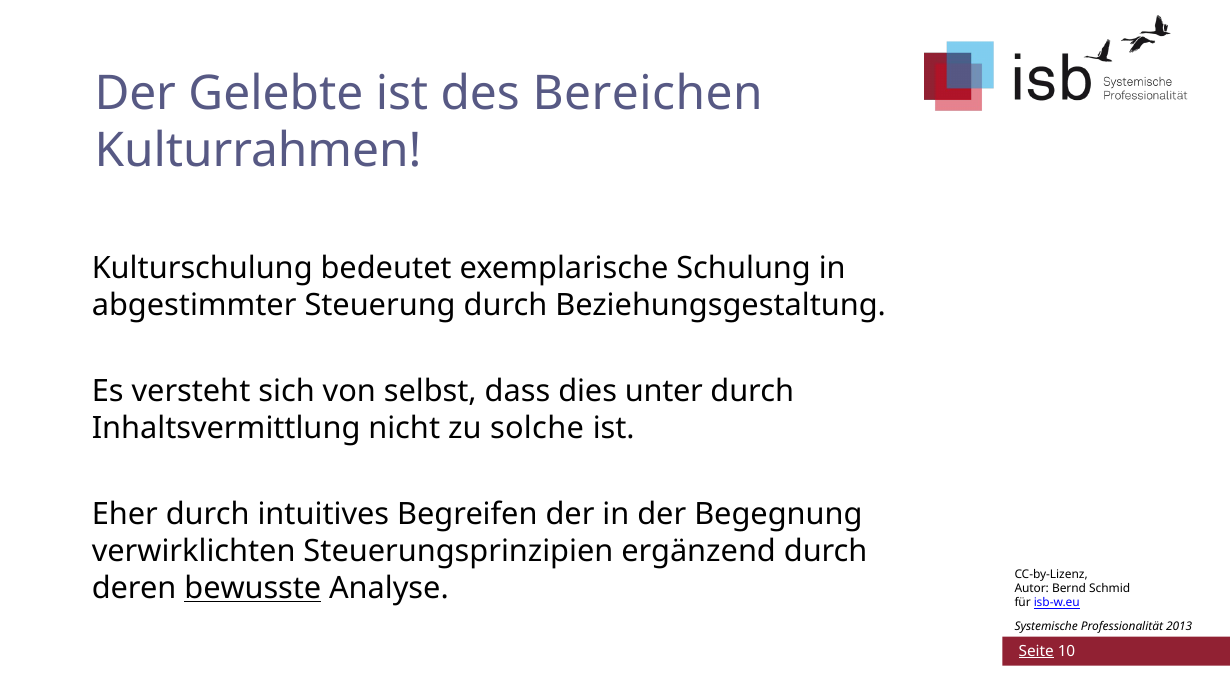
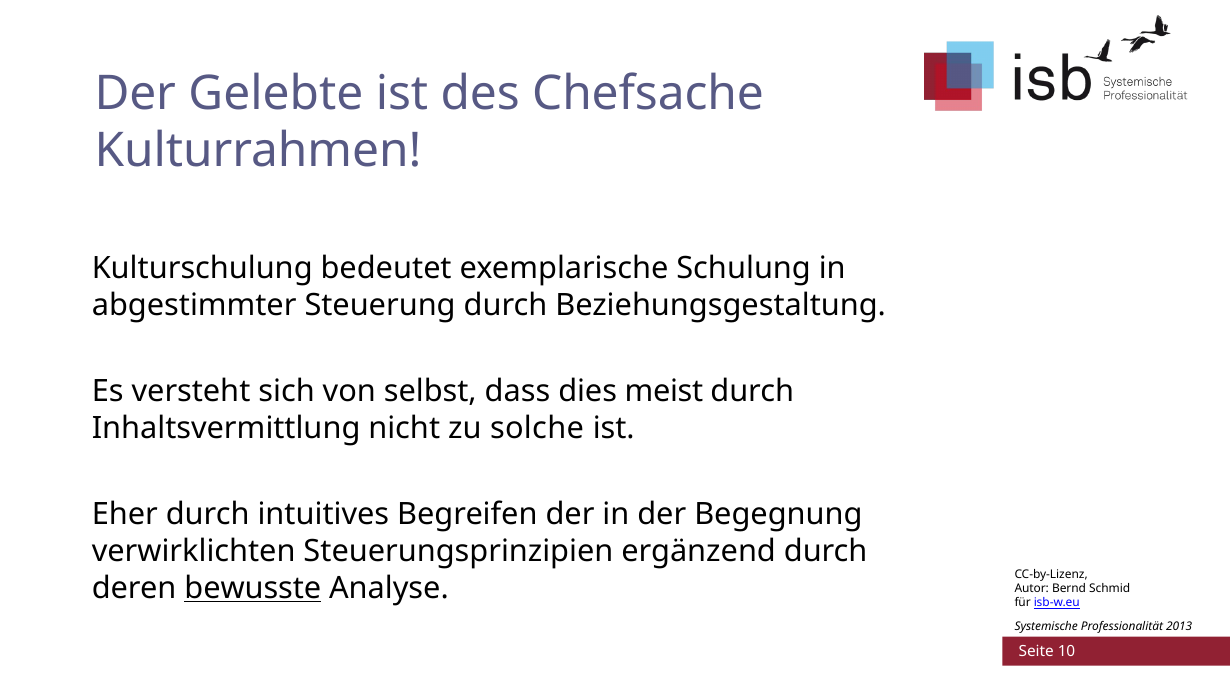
Bereichen: Bereichen -> Chefsache (648, 94)
unter: unter -> meist (664, 391)
Seite underline: present -> none (1036, 651)
